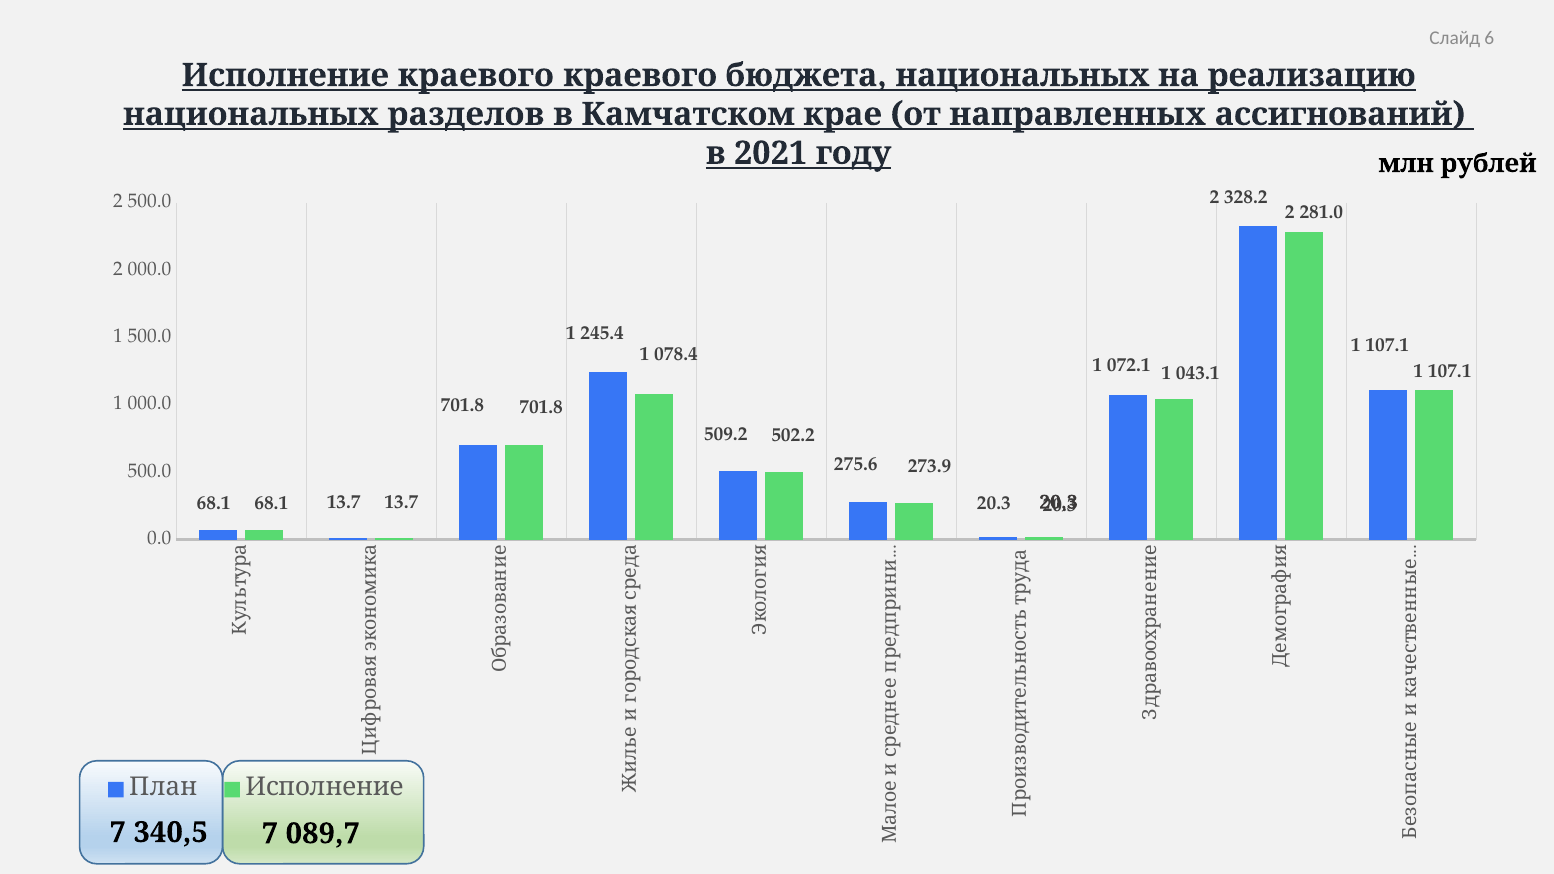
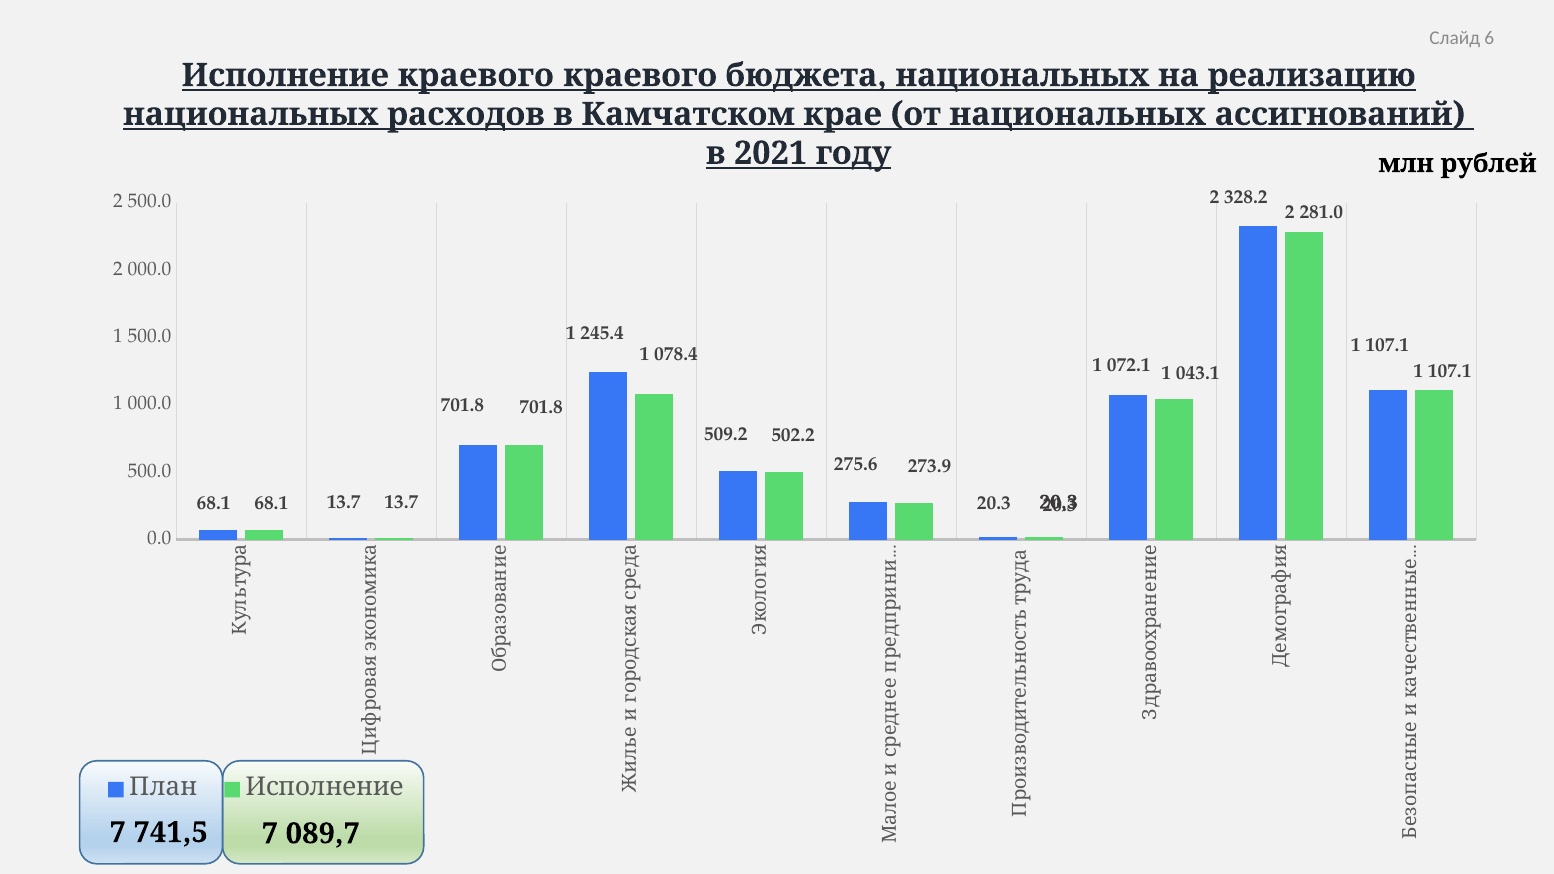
разделов: разделов -> расходов (466, 114)
от направленных: направленных -> национальных (1078, 114)
340,5: 340,5 -> 741,5 (171, 833)
